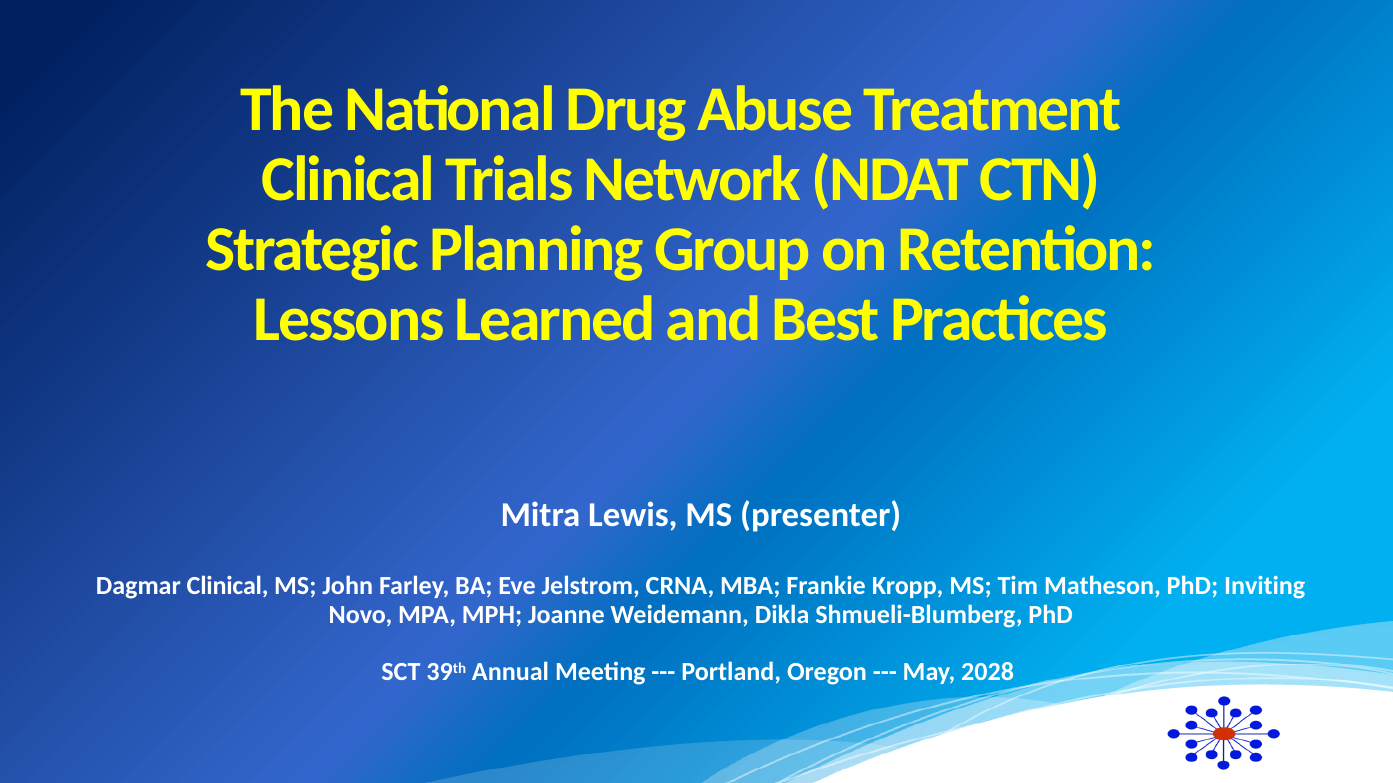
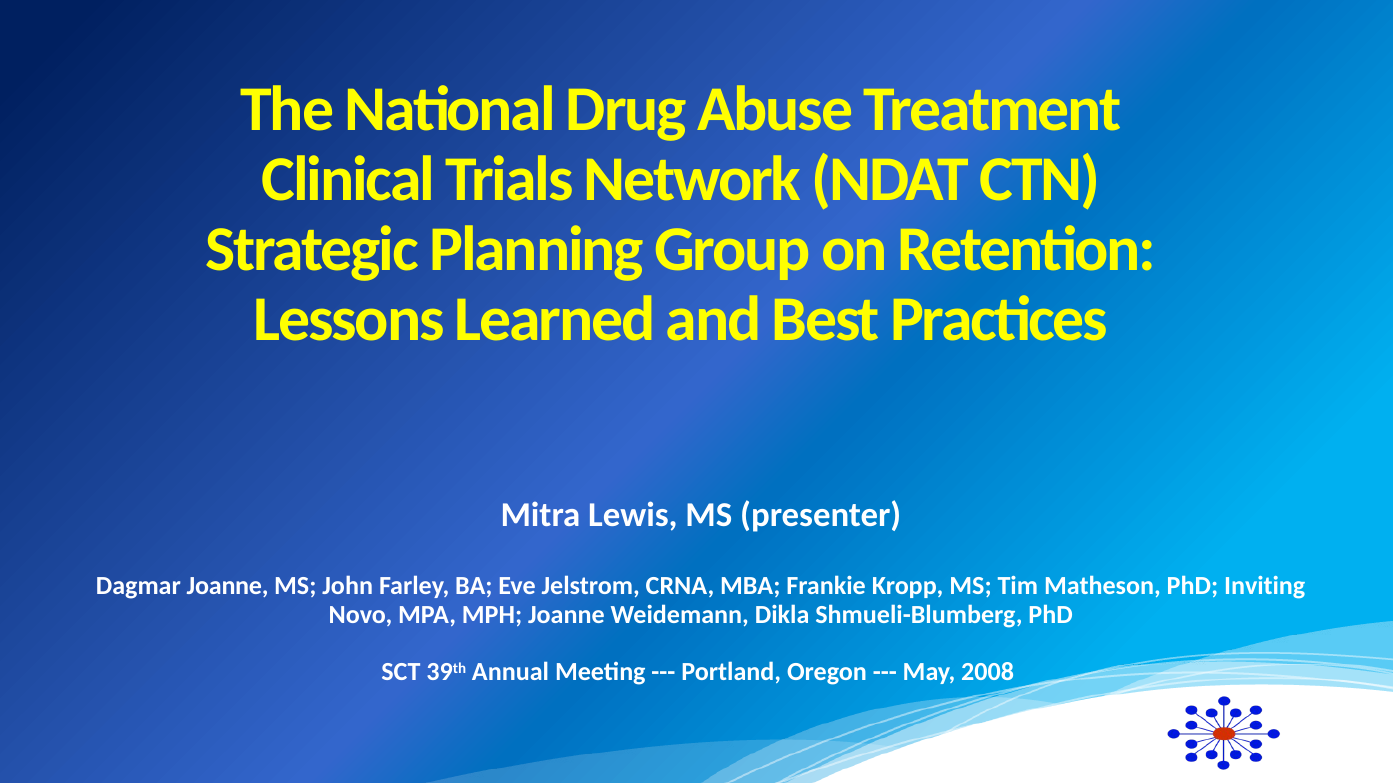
Dagmar Clinical: Clinical -> Joanne (228, 587)
2028: 2028 -> 2008 (988, 673)
